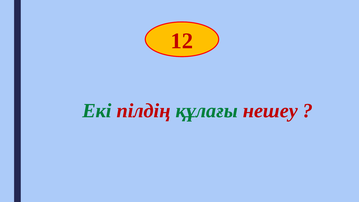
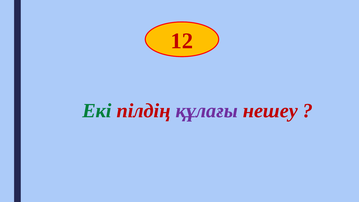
құлағы colour: green -> purple (207, 111)
